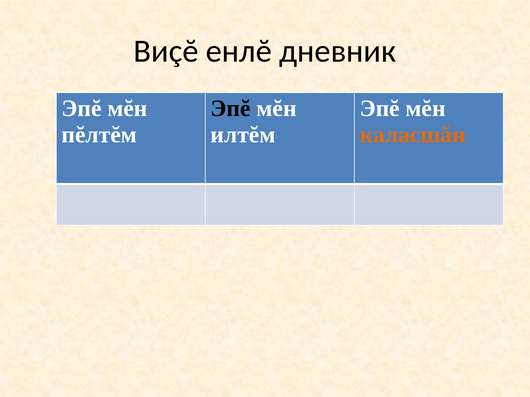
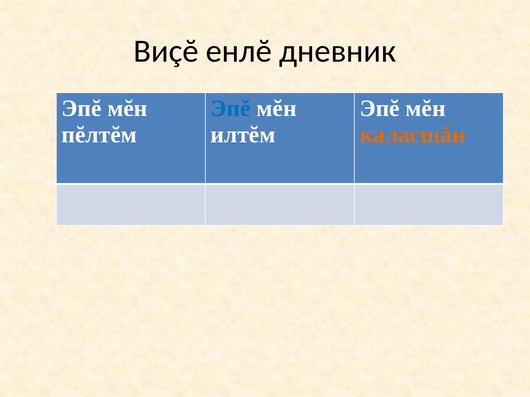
Эпĕ colour: black -> blue (231, 109)
